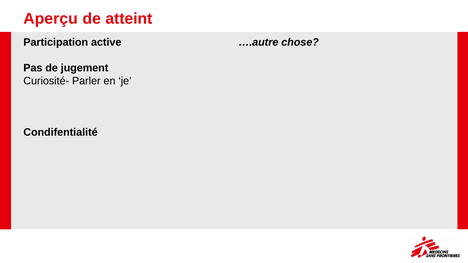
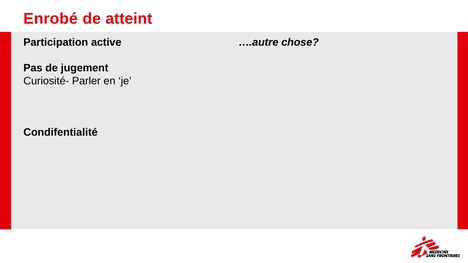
Aperçu: Aperçu -> Enrobé (51, 19)
